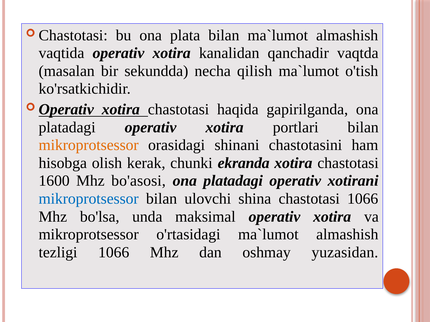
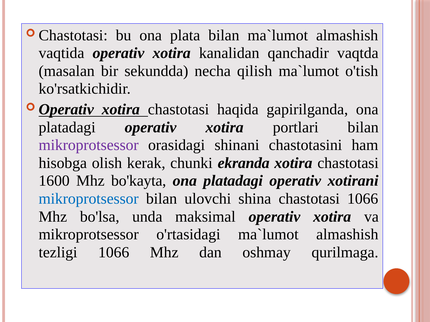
mikroprotsessor colour: orange -> purple (89, 145)
bo'asosi: bo'asosi -> bo'kayta (139, 181)
yuzasidan: yuzasidan -> qurilmaga (345, 253)
